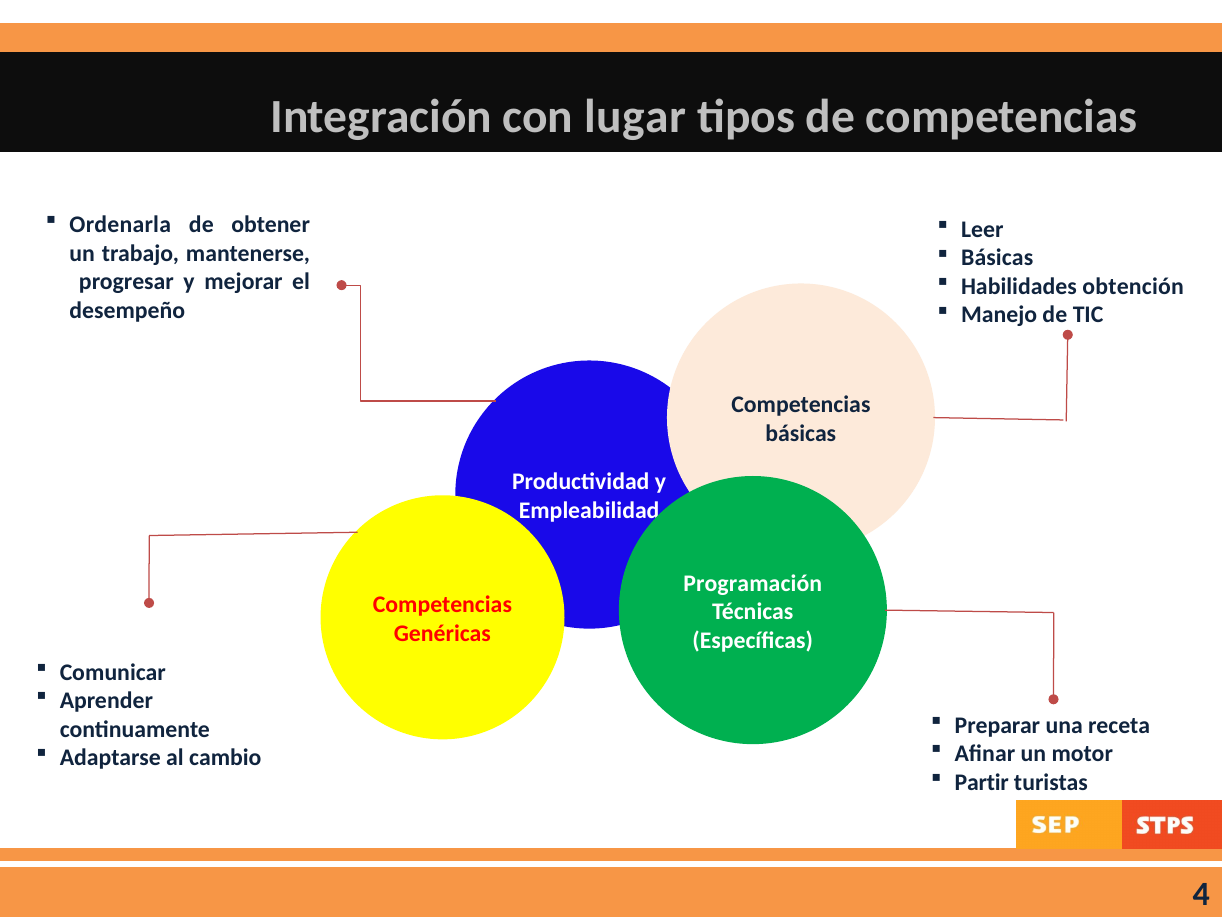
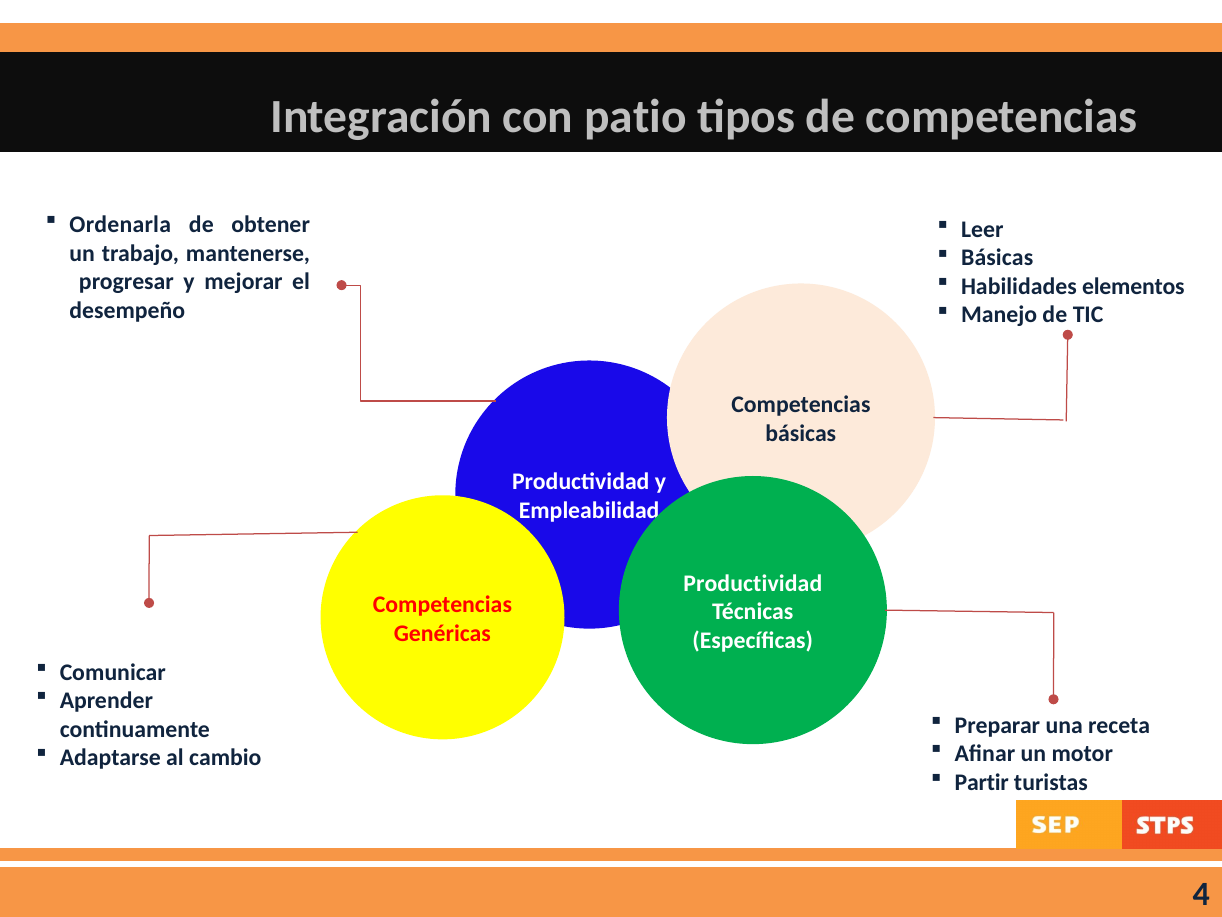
lugar: lugar -> patio (635, 116)
obtención: obtención -> elementos (1133, 286)
Programación: Programación -> Productividad (753, 583)
